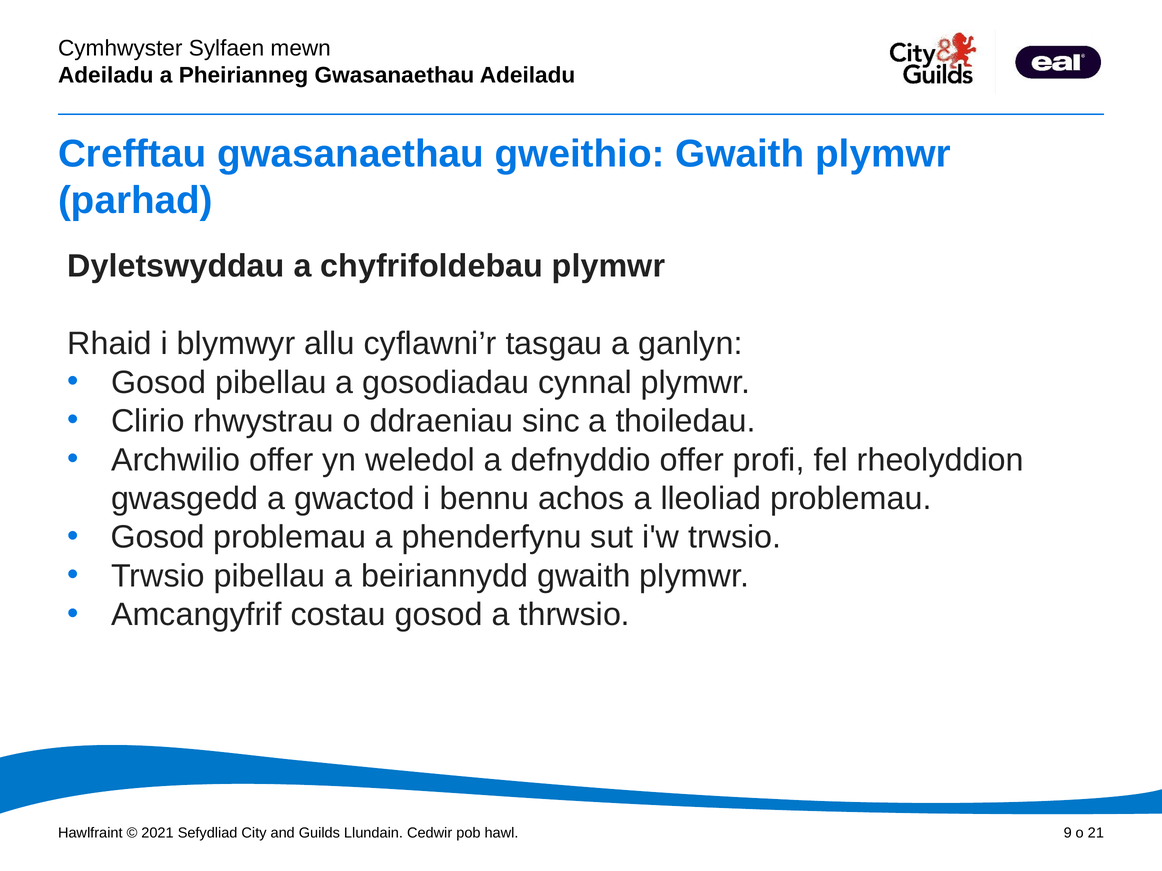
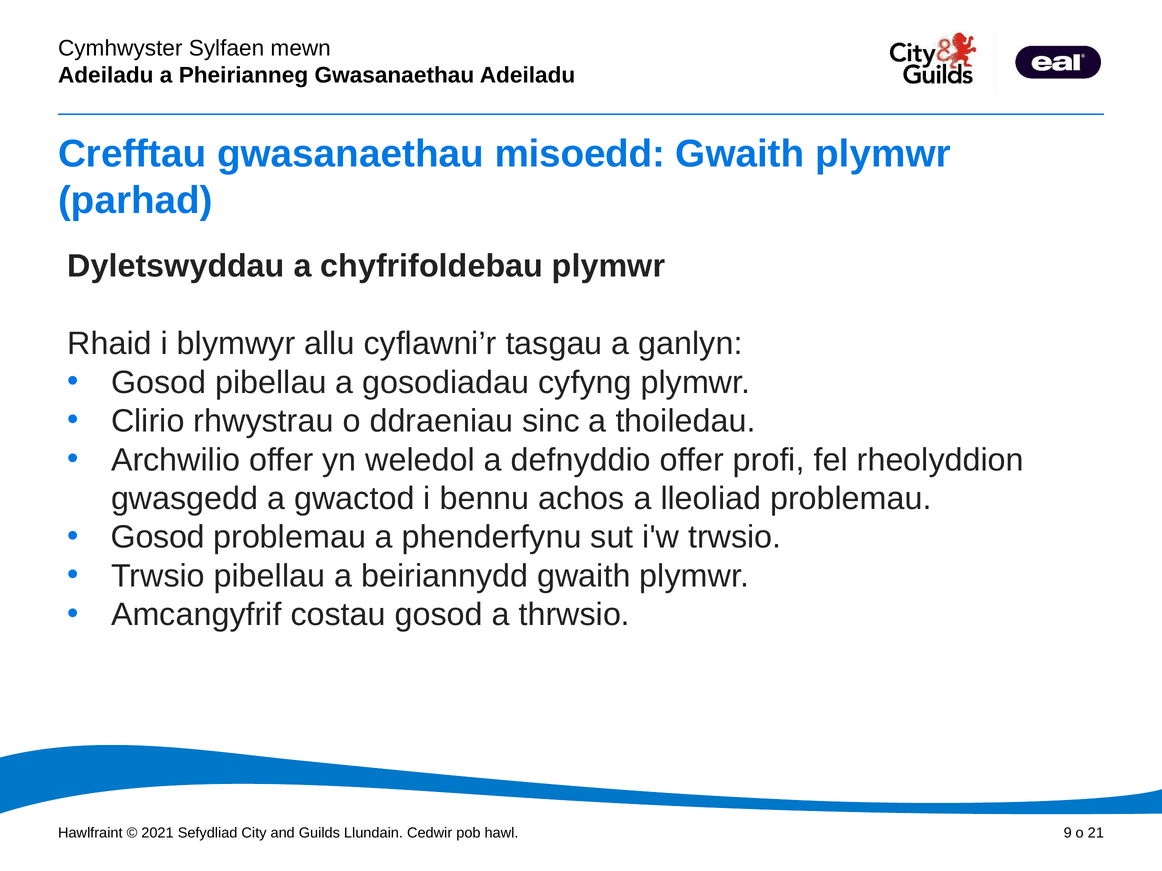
gweithio: gweithio -> misoedd (580, 154)
cynnal: cynnal -> cyfyng (585, 383)
